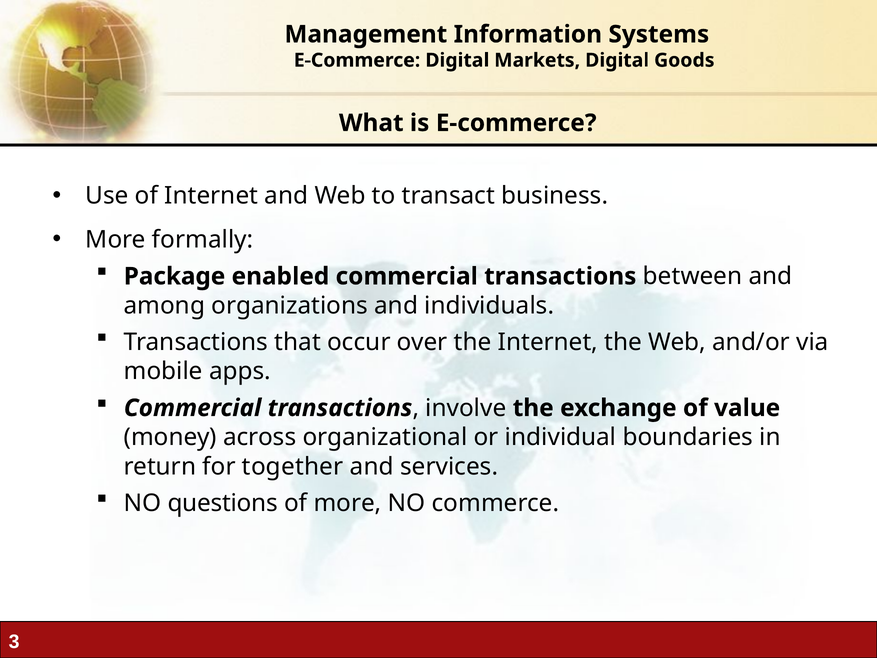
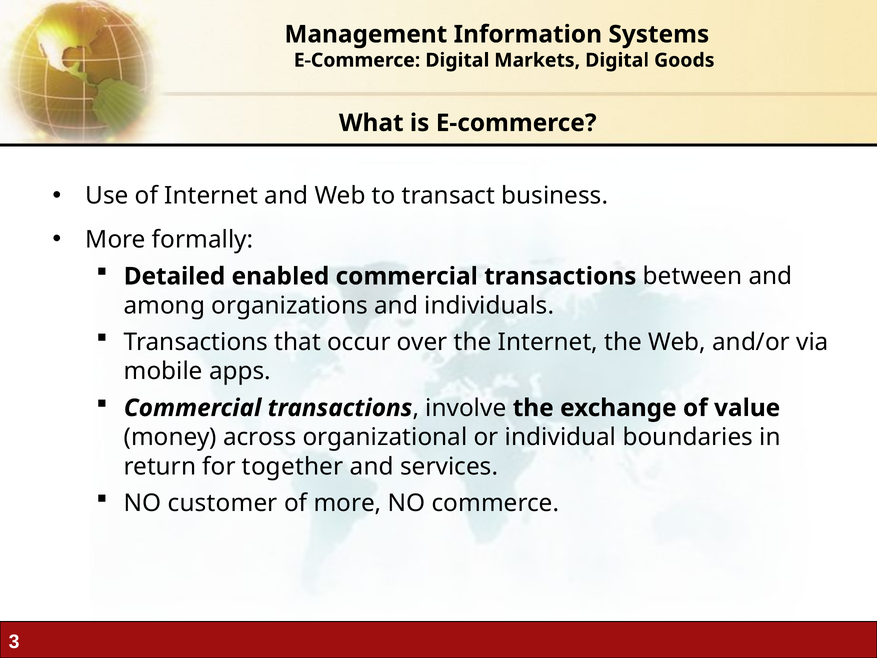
Package: Package -> Detailed (175, 276)
questions: questions -> customer (223, 503)
